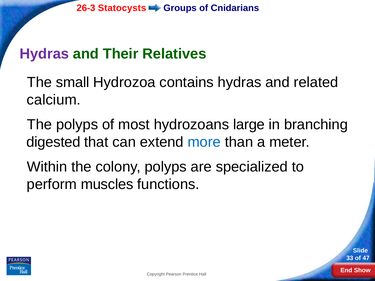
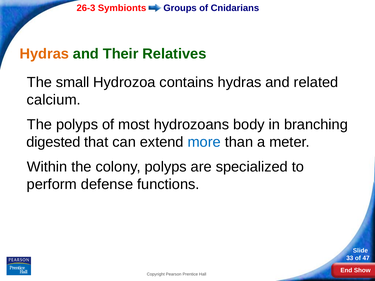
Statocysts: Statocysts -> Symbionts (122, 8)
Hydras colour: purple -> orange (44, 54)
large: large -> body (249, 125)
muscles: muscles -> defense (107, 185)
